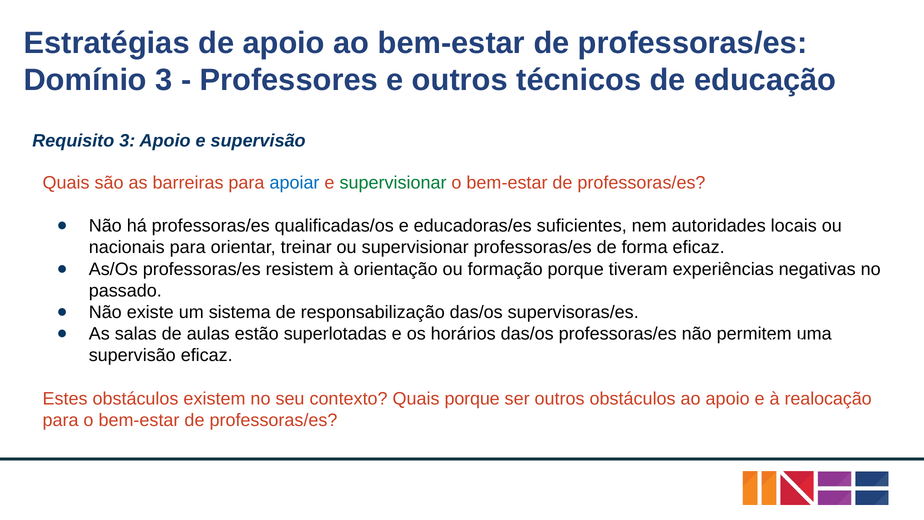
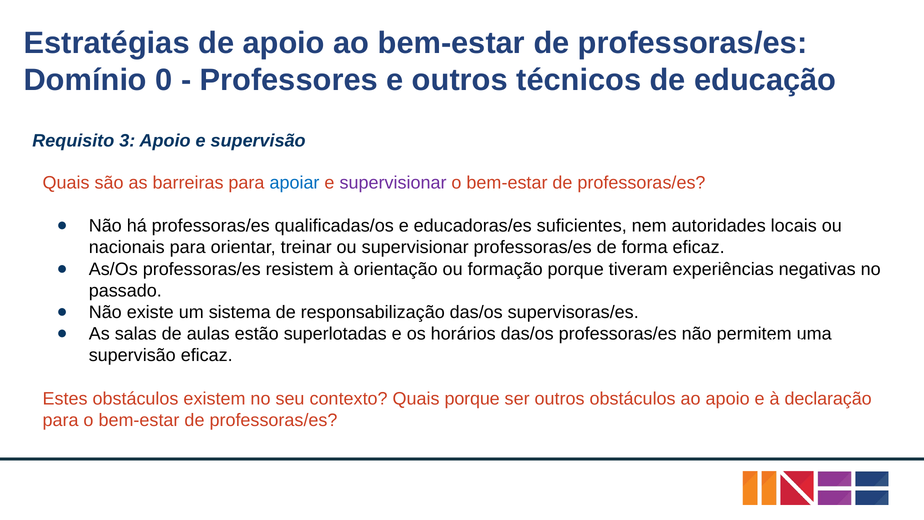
Domínio 3: 3 -> 0 (164, 80)
supervisionar colour: green -> purple (393, 183)
realocação: realocação -> declaração (828, 398)
